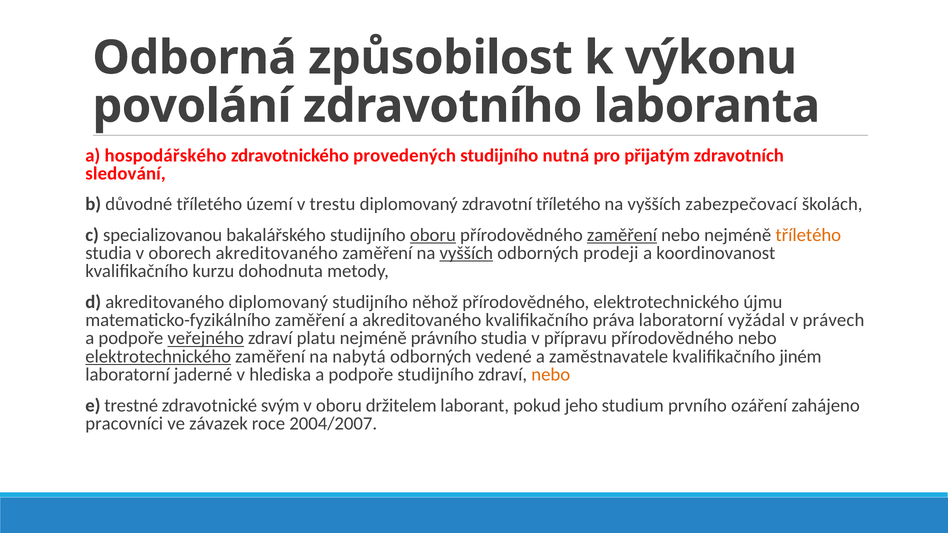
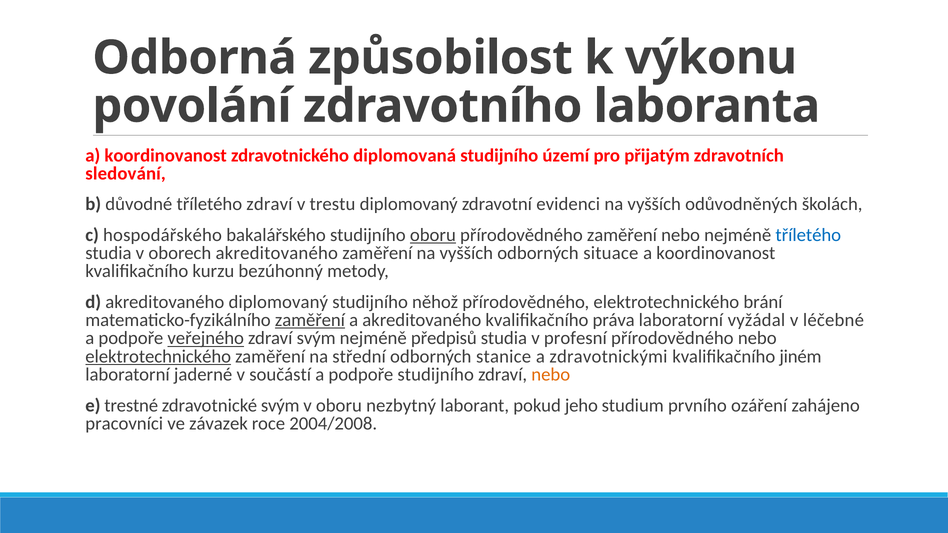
hospodářského: hospodářského -> koordinovanost (166, 155)
provedených: provedených -> diplomovaná (405, 155)
nutná: nutná -> území (566, 155)
tříletého území: území -> zdraví (269, 204)
zdravotní tříletého: tříletého -> evidenci (568, 204)
zabezpečovací: zabezpečovací -> odůvodněných (741, 204)
specializovanou: specializovanou -> hospodářského (163, 235)
zaměření underline: present -> none (622, 235)
tříletého colour: orange -> blue (808, 235)
vyšších underline: present -> none (466, 253)
prodeji: prodeji -> situace (611, 253)
dohodnuta: dohodnuta -> bezúhonný (281, 271)
újmu: újmu -> brání (763, 302)
zaměření underline: none -> present (310, 320)
právech: právech -> léčebné (833, 320)
zdraví platu: platu -> svým (316, 338)
právního: právního -> předpisů (444, 338)
přípravu: přípravu -> profesní (575, 338)
nabytá: nabytá -> střední (359, 357)
vedené: vedené -> stanice (504, 357)
zaměstnavatele: zaměstnavatele -> zdravotnickými (608, 357)
hlediska: hlediska -> součástí (280, 375)
držitelem: držitelem -> nezbytný (401, 406)
2004/2007: 2004/2007 -> 2004/2008 (333, 424)
